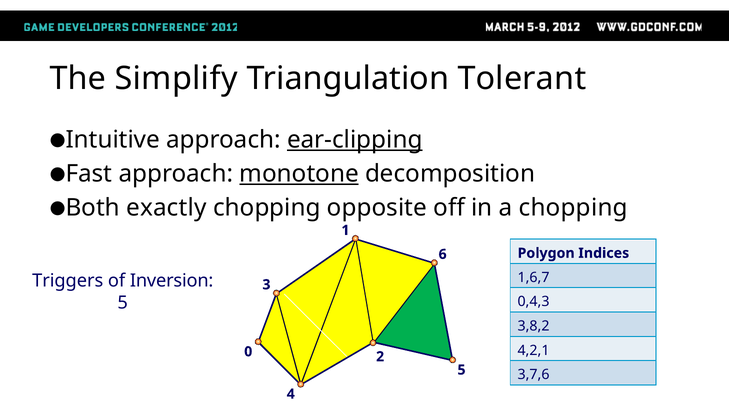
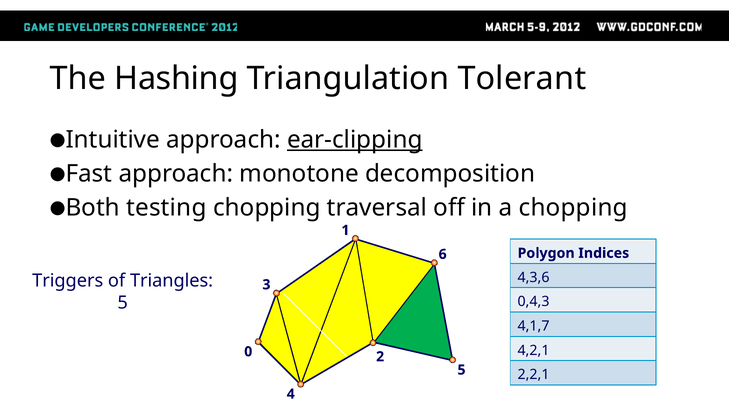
Simplify: Simplify -> Hashing (176, 78)
monotone underline: present -> none (299, 174)
exactly: exactly -> testing (166, 208)
opposite: opposite -> traversal (377, 208)
1,6,7: 1,6,7 -> 4,3,6 (534, 278)
Inversion: Inversion -> Triangles (172, 281)
3,8,2: 3,8,2 -> 4,1,7 (534, 326)
3,7,6: 3,7,6 -> 2,2,1 (534, 375)
